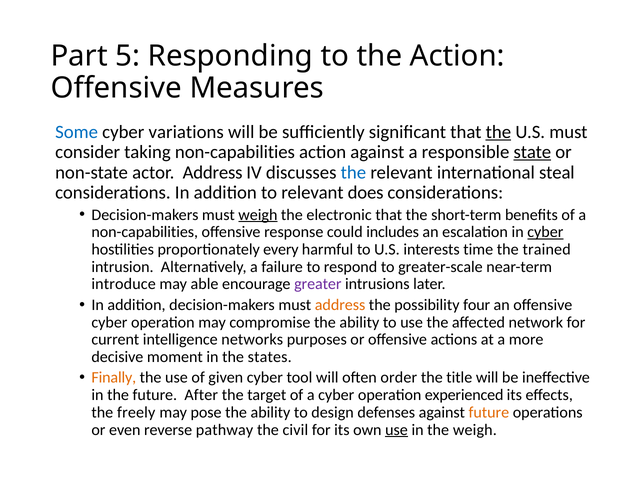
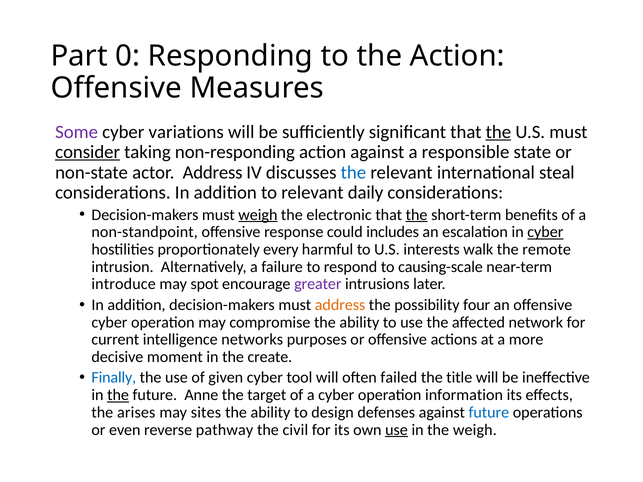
5: 5 -> 0 (128, 56)
Some colour: blue -> purple (77, 132)
consider underline: none -> present (88, 152)
taking non-capabilities: non-capabilities -> non-responding (235, 152)
state underline: present -> none (532, 152)
does: does -> daily (366, 193)
the underline: none -> present (417, 215)
non-capabilities: non-capabilities -> non-standpoint (145, 232)
time: time -> walk (478, 250)
trained: trained -> remote (547, 250)
greater-scale: greater-scale -> causing-scale (440, 267)
able: able -> spot (205, 284)
states: states -> create (270, 357)
Finally colour: orange -> blue (114, 378)
order: order -> failed (399, 378)
the underline: none -> present (118, 395)
After: After -> Anne (201, 395)
experienced: experienced -> information (464, 395)
freely: freely -> arises (136, 413)
pose: pose -> sites (206, 413)
future colour: orange -> blue (489, 413)
